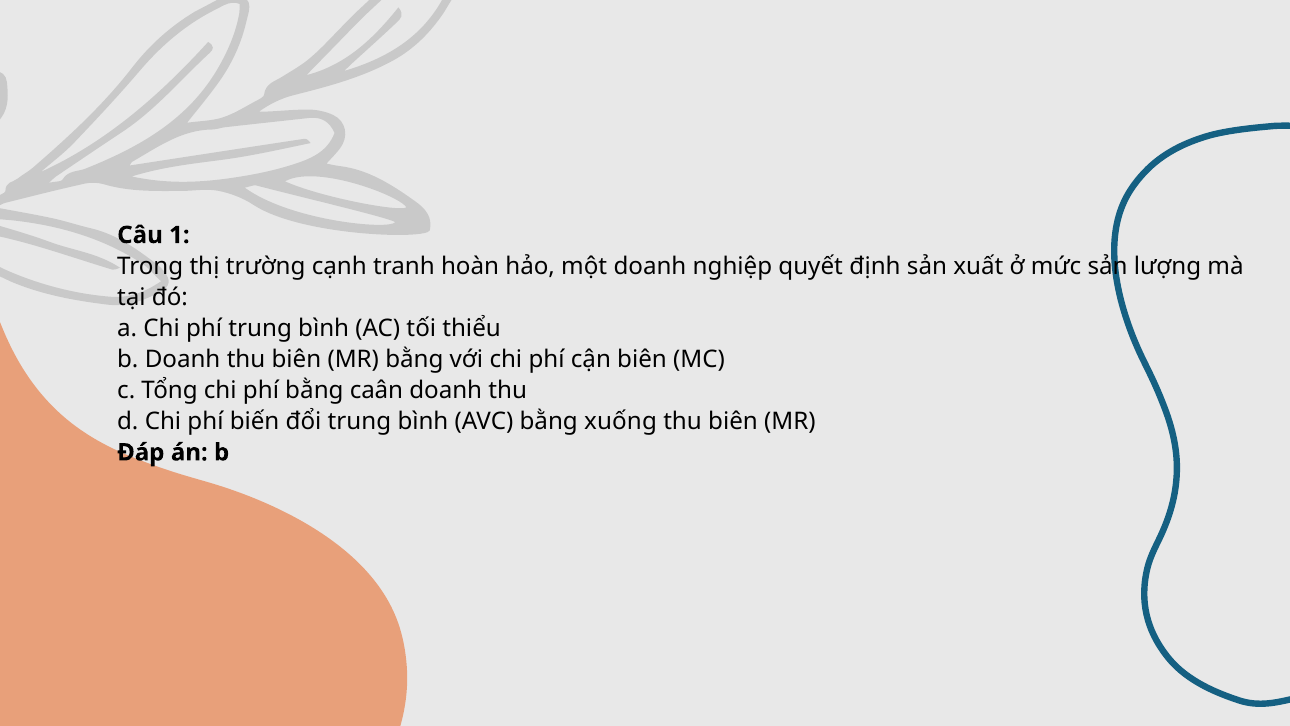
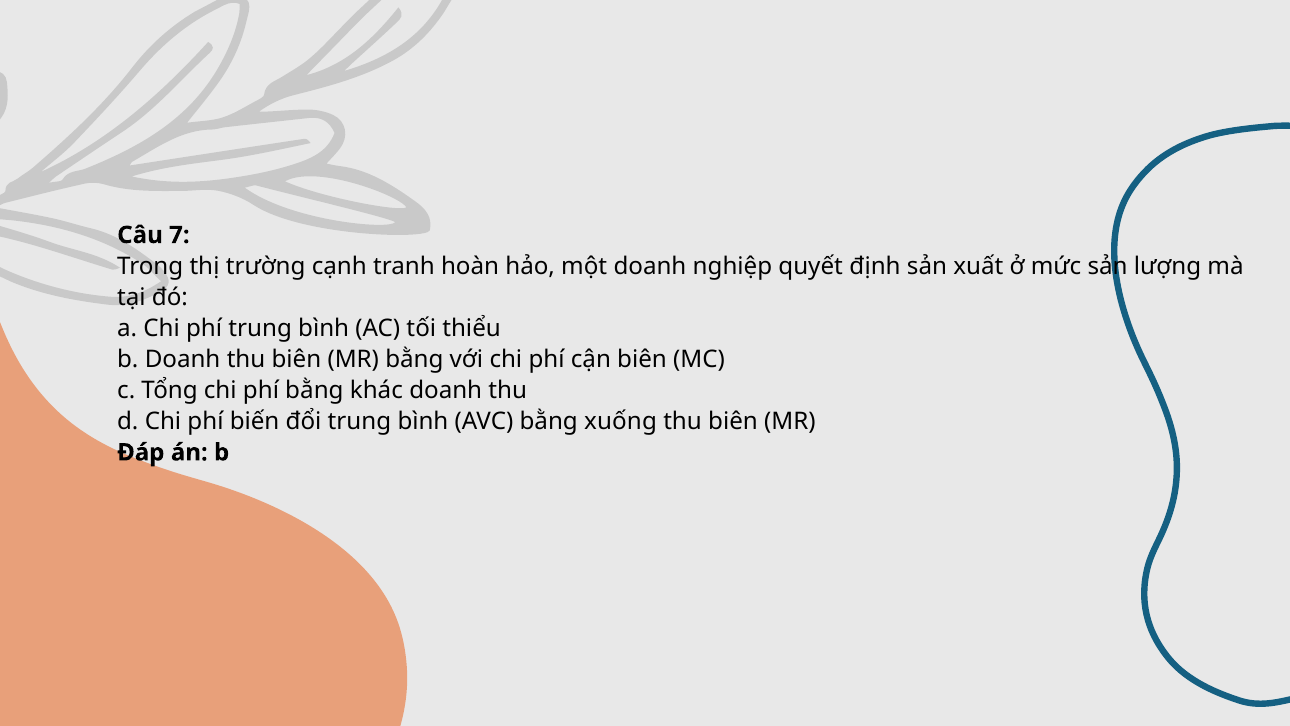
1: 1 -> 7 (179, 235)
caân: caân -> khác (376, 390)
